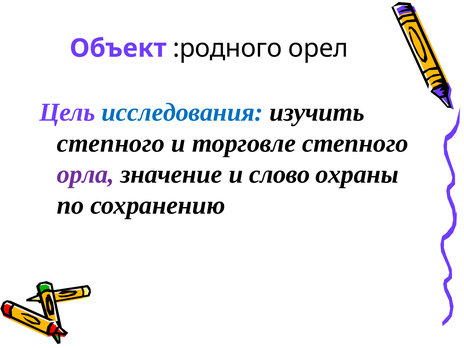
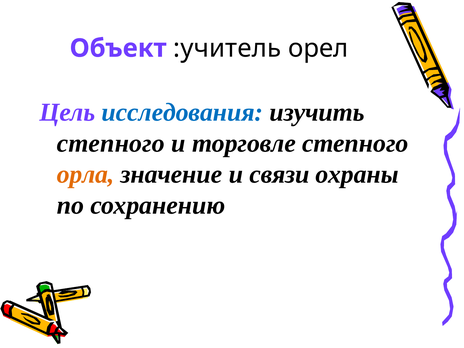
:родного: :родного -> :учитель (227, 48)
орла colour: purple -> orange (86, 174)
слово: слово -> связи (279, 174)
